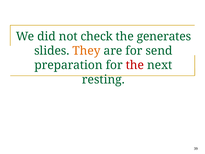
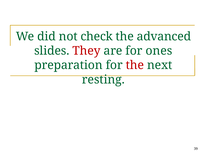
generates: generates -> advanced (164, 36)
They colour: orange -> red (86, 51)
send: send -> ones (159, 51)
